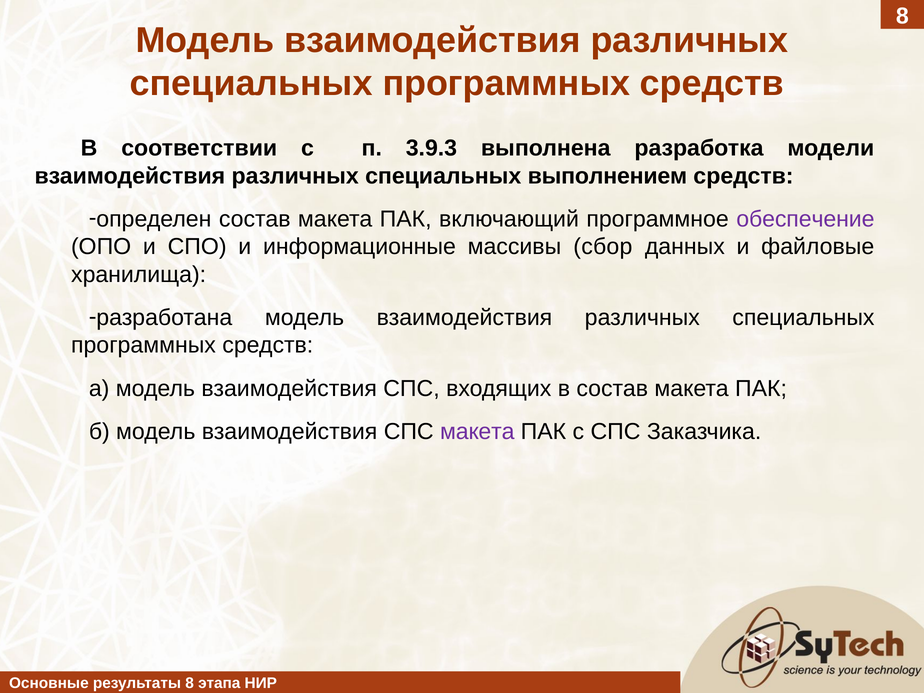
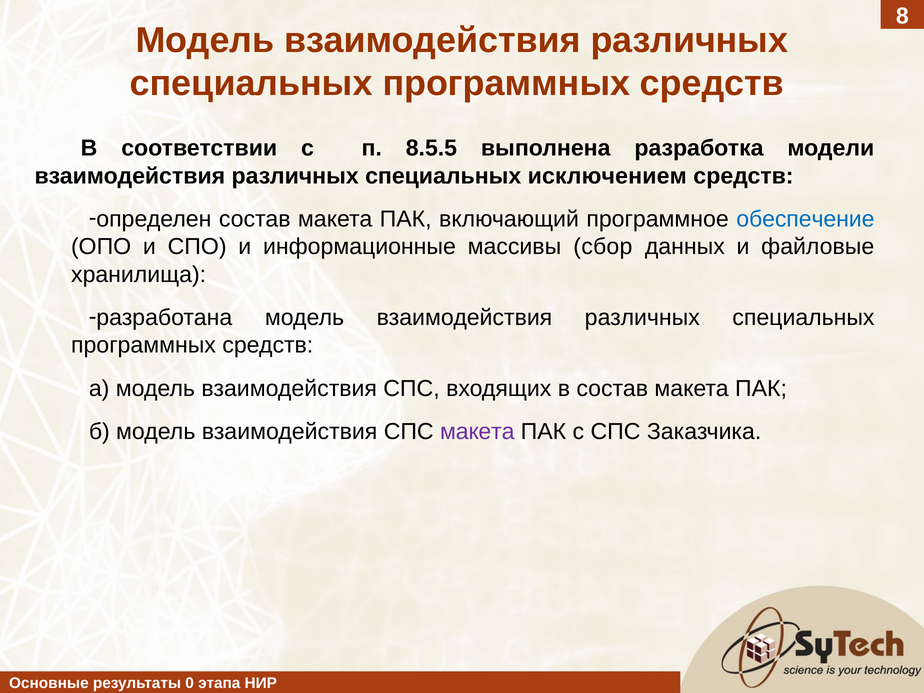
3.9.3: 3.9.3 -> 8.5.5 (431, 148)
выполнением: выполнением -> исключением (607, 176)
обеспечение colour: purple -> blue (805, 219)
результаты 8: 8 -> 0 (190, 683)
